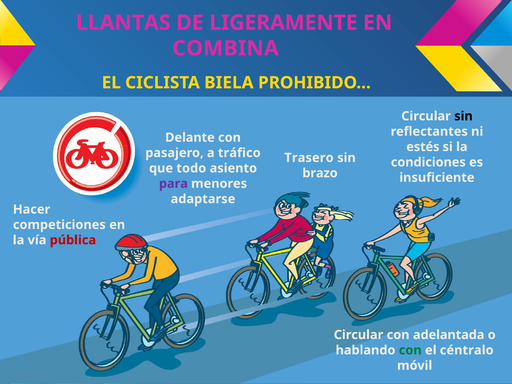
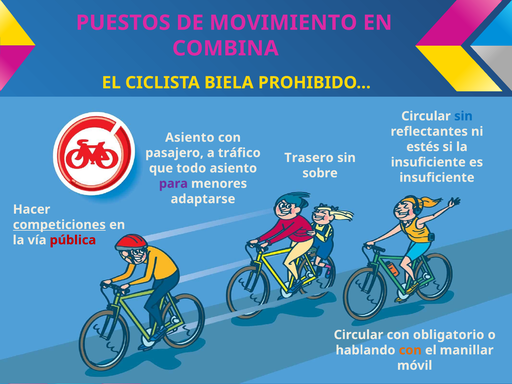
LLANTAS: LLANTAS -> PUESTOS (123, 23)
LIGERAMENTE: LIGERAMENTE -> MOVIMIENTO (283, 23)
sin colour: black -> blue (463, 116)
Delante: Delante -> Asiento (190, 138)
condiciones: condiciones -> insuficiente (428, 162)
brazo: brazo -> sobre (320, 173)
competiciones underline: none -> present (59, 225)
adelantada: adelantada -> obligatorio (449, 335)
con colour: green -> orange (410, 350)
céntralo: céntralo -> manillar (467, 350)
